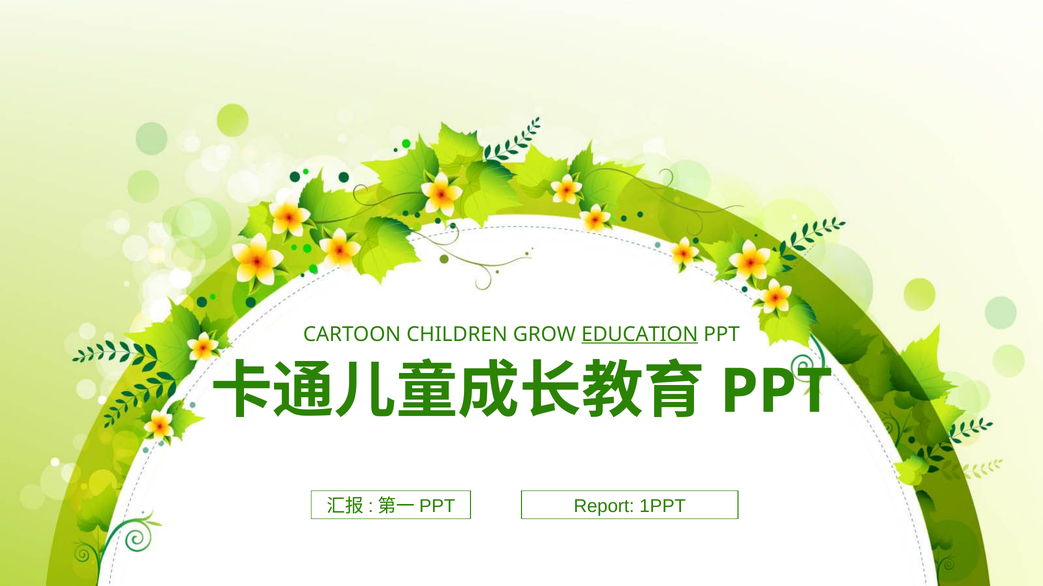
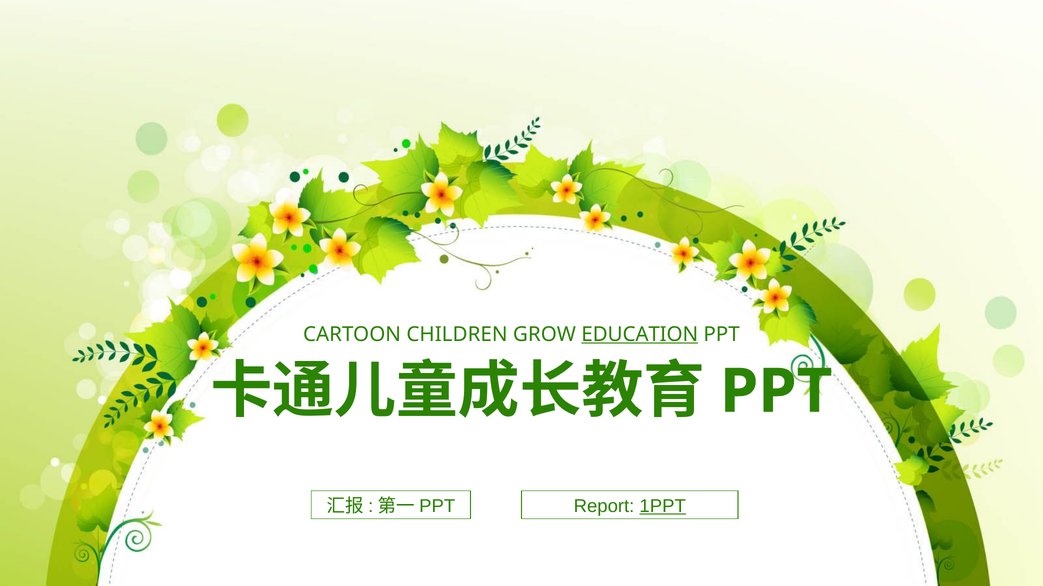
1PPT underline: none -> present (663, 507)
